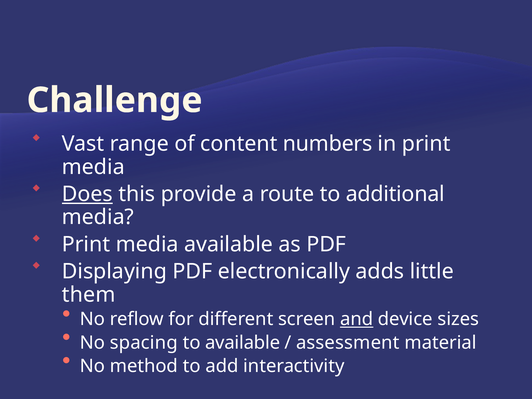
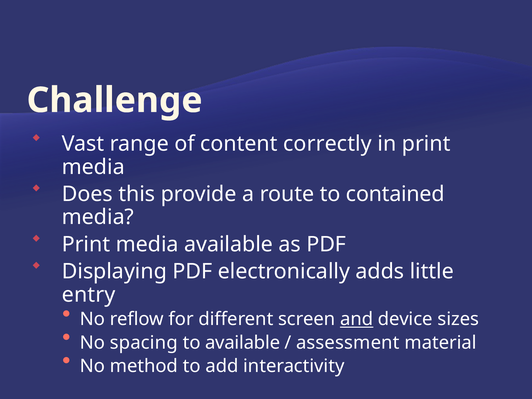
numbers: numbers -> correctly (328, 144)
Does underline: present -> none (87, 194)
additional: additional -> contained (395, 194)
them: them -> entry (89, 295)
